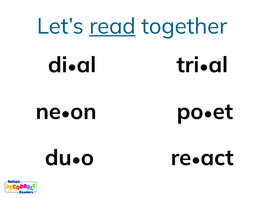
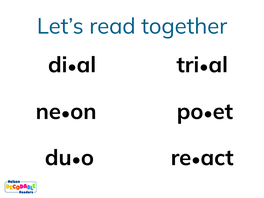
read underline: present -> none (112, 26)
